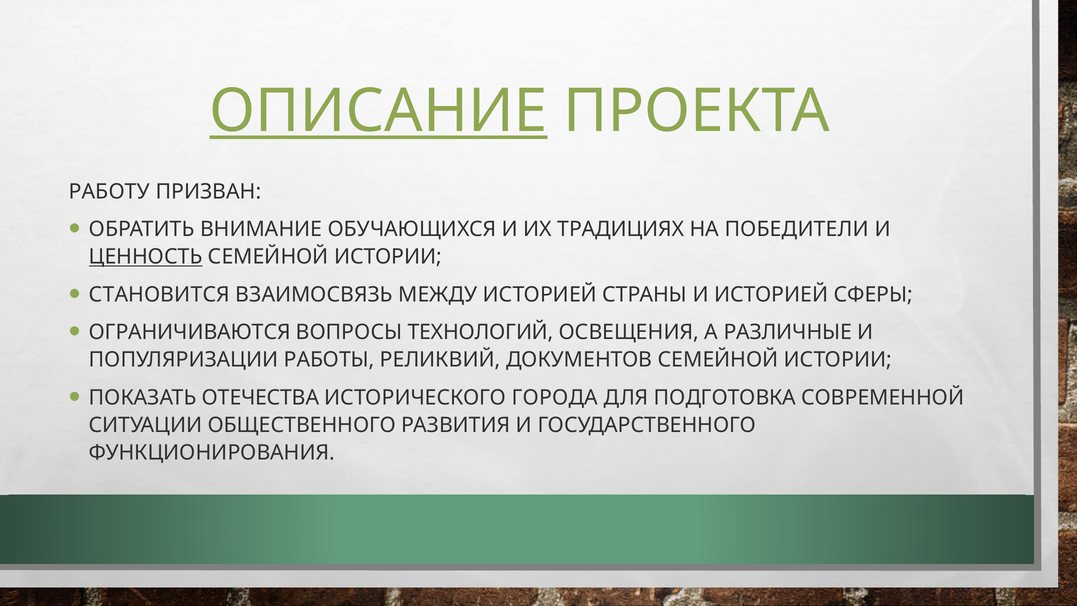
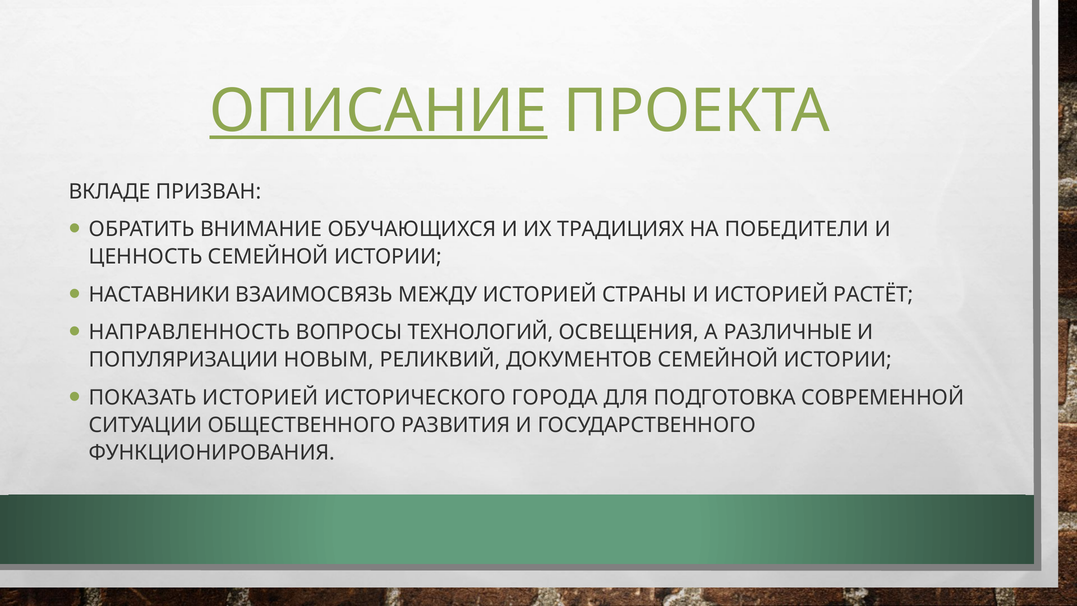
РАБОТУ: РАБОТУ -> ВКЛАДЕ (110, 192)
ЦЕННОСТЬ underline: present -> none (146, 257)
СТАНОВИТСЯ: СТАНОВИТСЯ -> НАСТАВНИКИ (160, 295)
СФЕРЫ: СФЕРЫ -> РАСТЁТ (874, 295)
ОГРАНИЧИВАЮТСЯ: ОГРАНИЧИВАЮТСЯ -> НАПРАВЛЕННОСТЬ (190, 332)
РАБОТЫ: РАБОТЫ -> НОВЫМ (329, 360)
ПОКАЗАТЬ ОТЕЧЕСТВА: ОТЕЧЕСТВА -> ИСТОРИЕЙ (260, 397)
